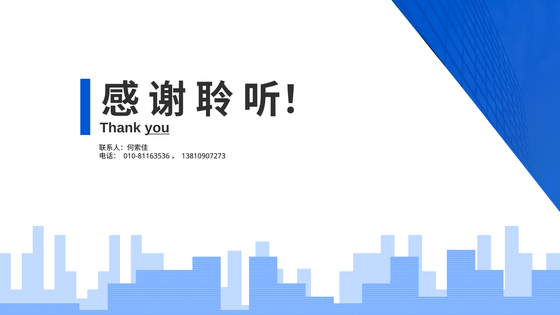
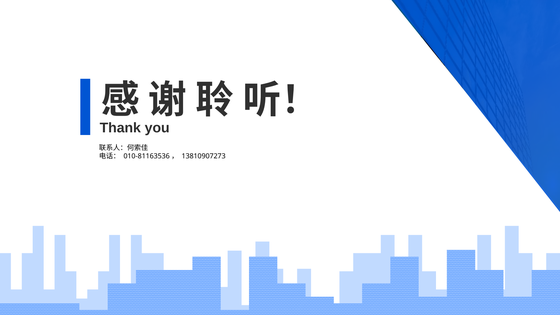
you underline: present -> none (157, 128)
